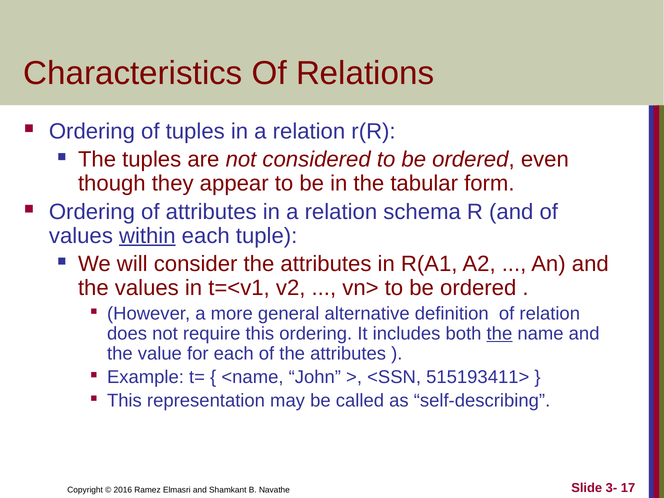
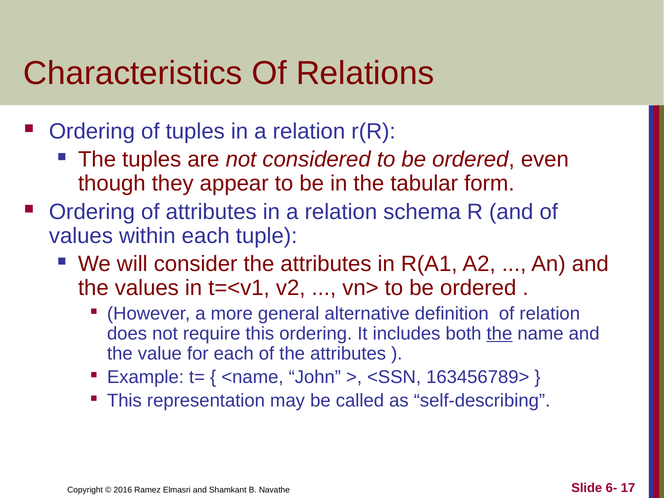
within underline: present -> none (147, 236)
515193411>: 515193411> -> 163456789> (478, 377)
3-: 3- -> 6- (611, 488)
